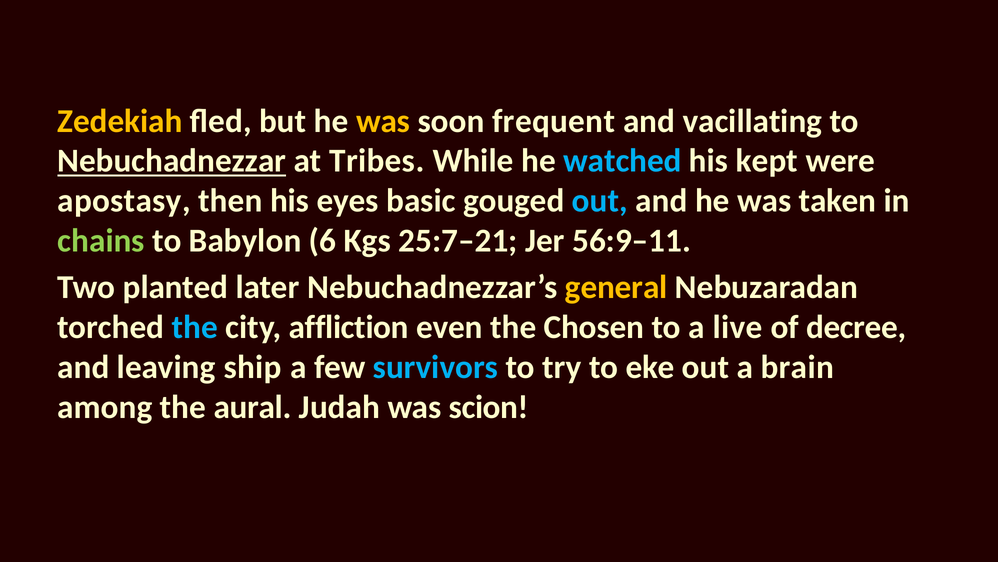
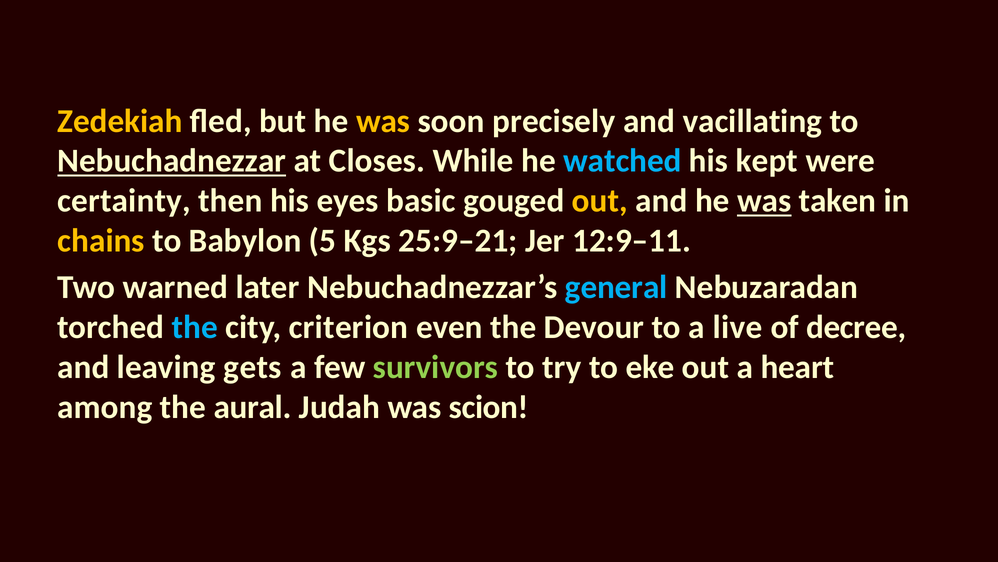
frequent: frequent -> precisely (554, 121)
Tribes: Tribes -> Closes (377, 161)
apostasy: apostasy -> certainty (124, 201)
out colour: light blue -> yellow (600, 201)
was underline: none -> present (764, 201)
chains colour: light green -> yellow (101, 241)
6: 6 -> 5 (322, 241)
25:7–21: 25:7–21 -> 25:9–21 (458, 241)
56:9–11: 56:9–11 -> 12:9–11 (632, 241)
planted: planted -> warned (175, 287)
general colour: yellow -> light blue (616, 287)
affliction: affliction -> criterion (349, 327)
Chosen: Chosen -> Devour (594, 327)
ship: ship -> gets (253, 367)
survivors colour: light blue -> light green (436, 367)
brain: brain -> heart (797, 367)
